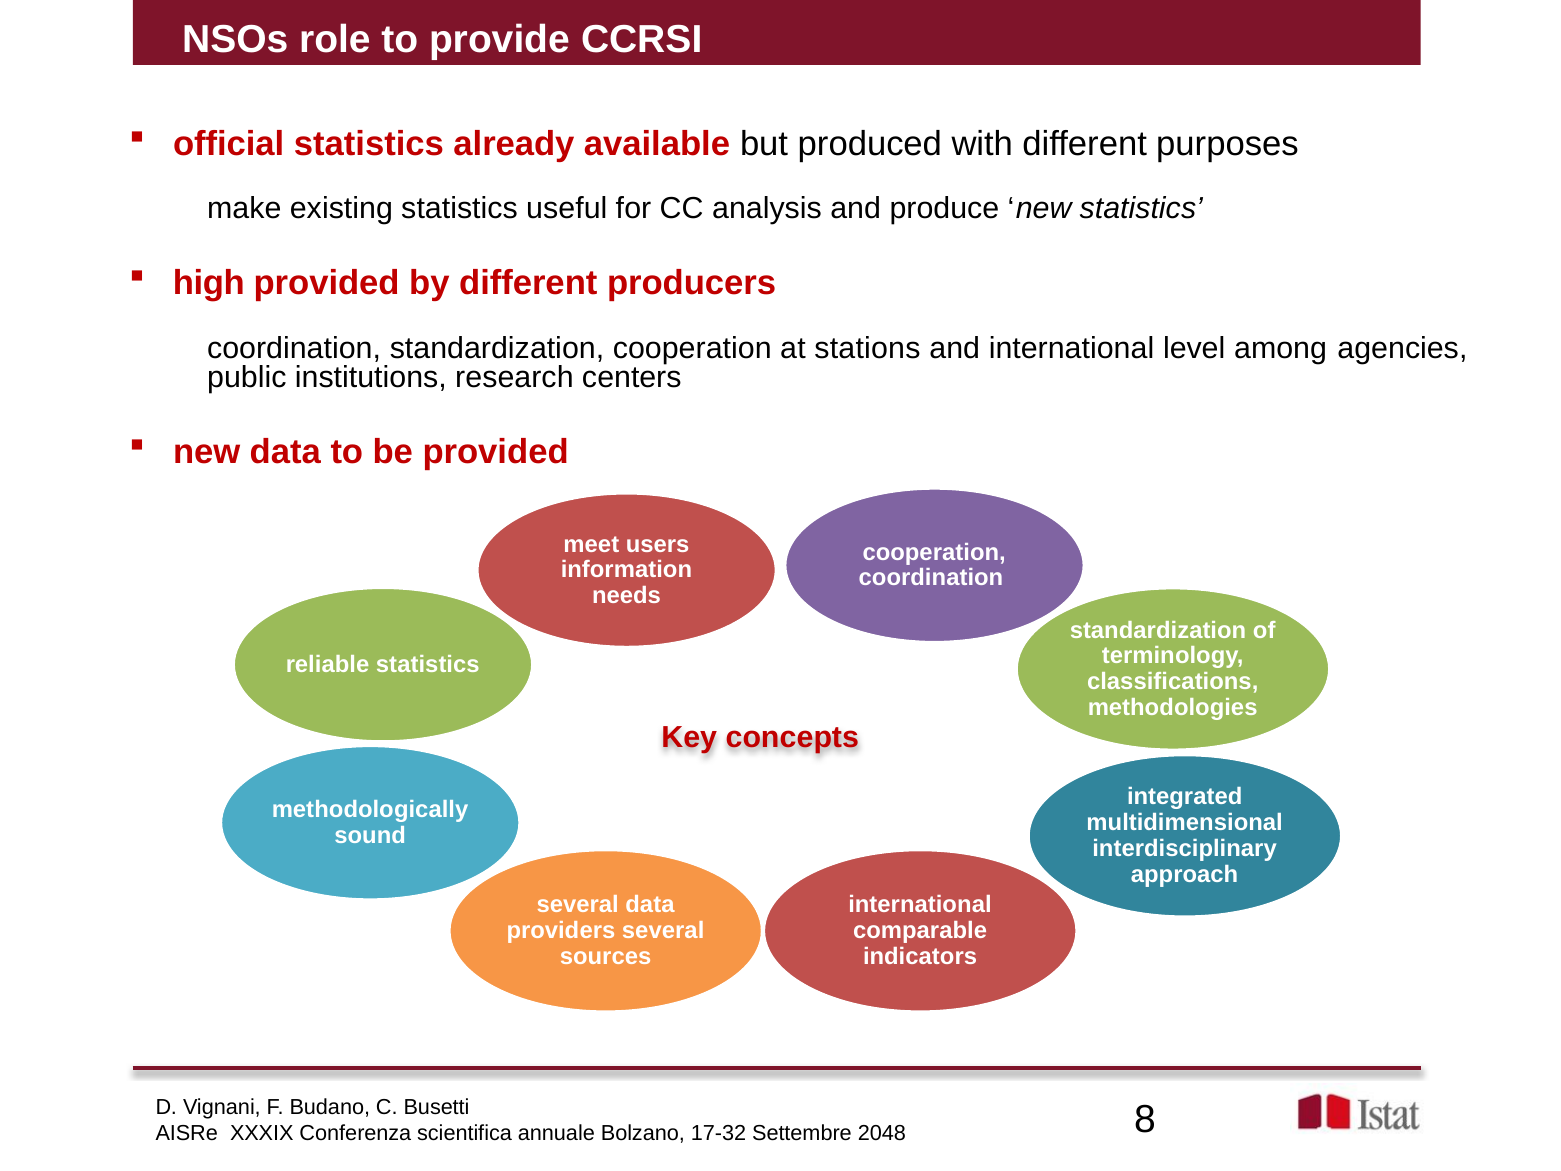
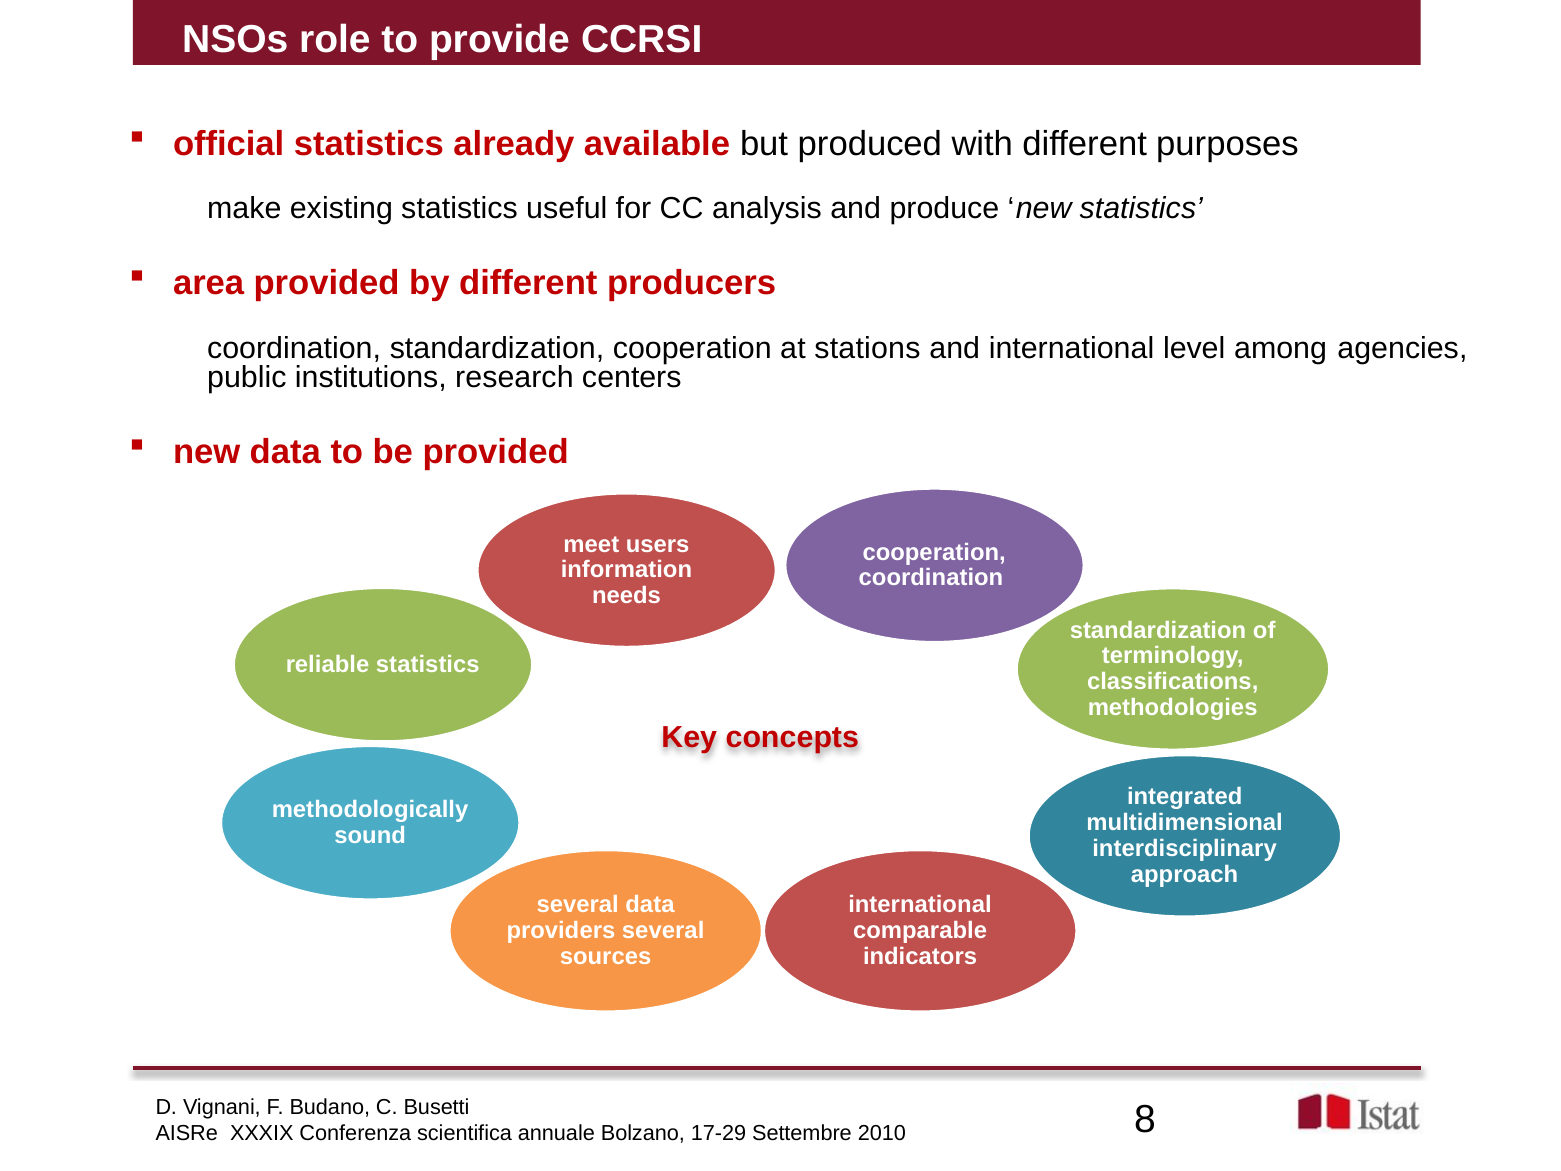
high: high -> area (209, 283)
17-32: 17-32 -> 17-29 (718, 1133)
2048: 2048 -> 2010 (882, 1133)
